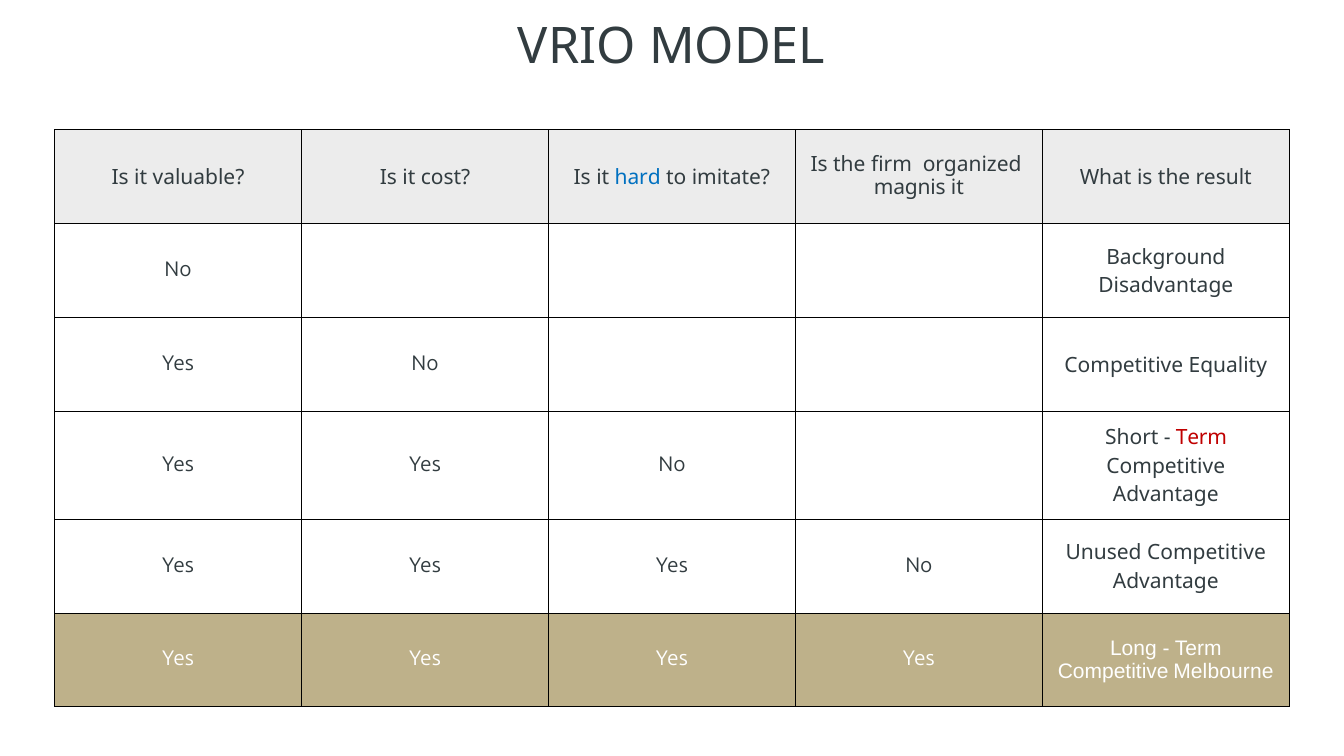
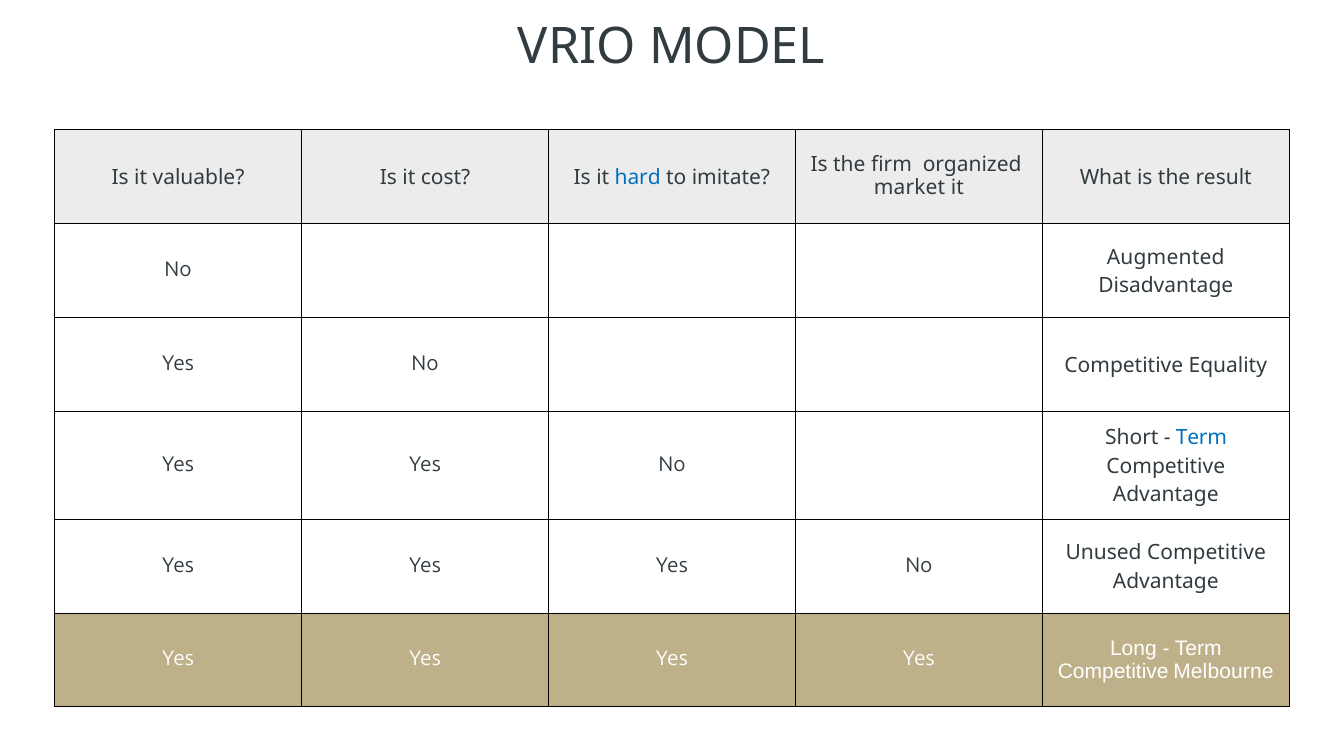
magnis: magnis -> market (910, 188)
Background: Background -> Augmented (1166, 257)
Term colour: red -> blue (1201, 438)
